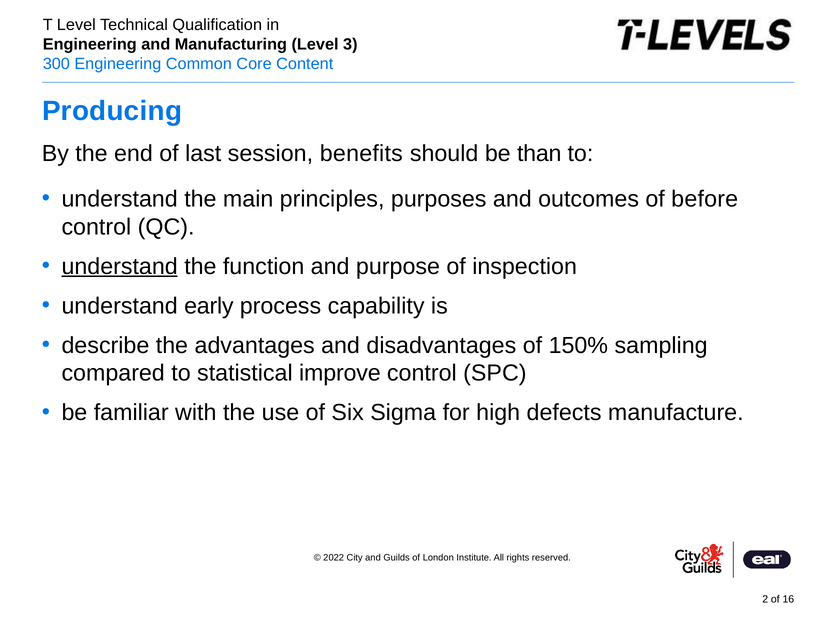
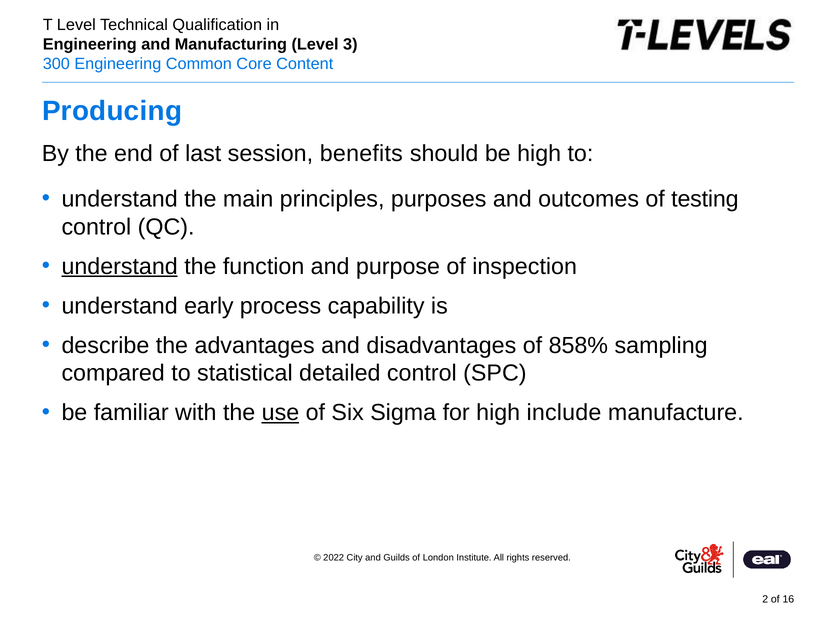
be than: than -> high (539, 154)
before: before -> testing (705, 199)
150%: 150% -> 858% (578, 345)
improve: improve -> detailed (340, 373)
use underline: none -> present (280, 413)
defects: defects -> include (564, 413)
